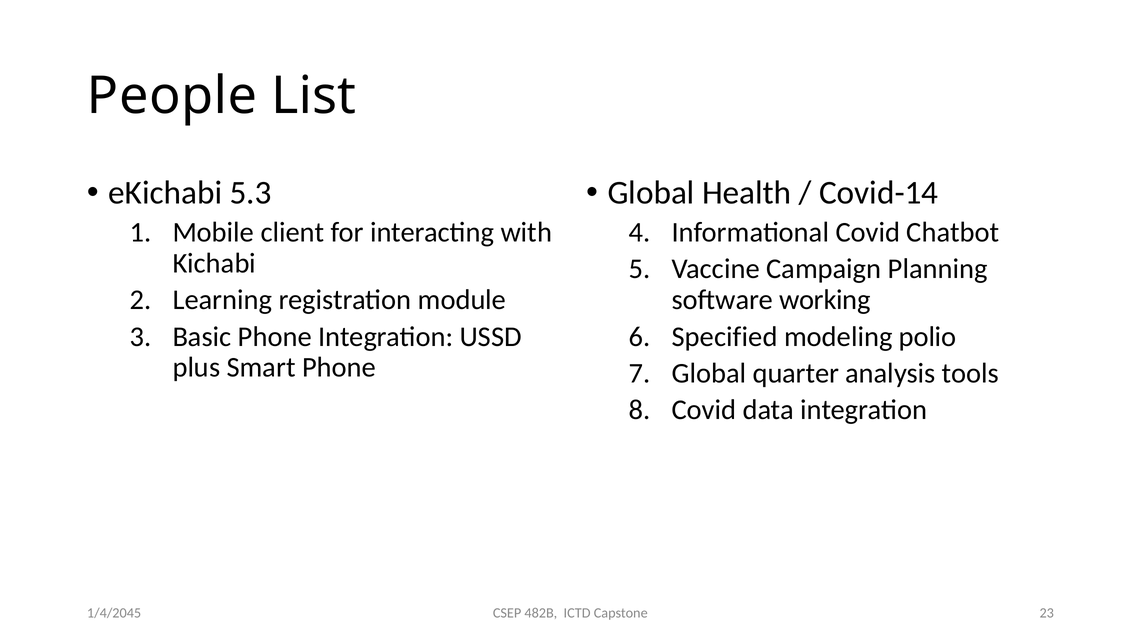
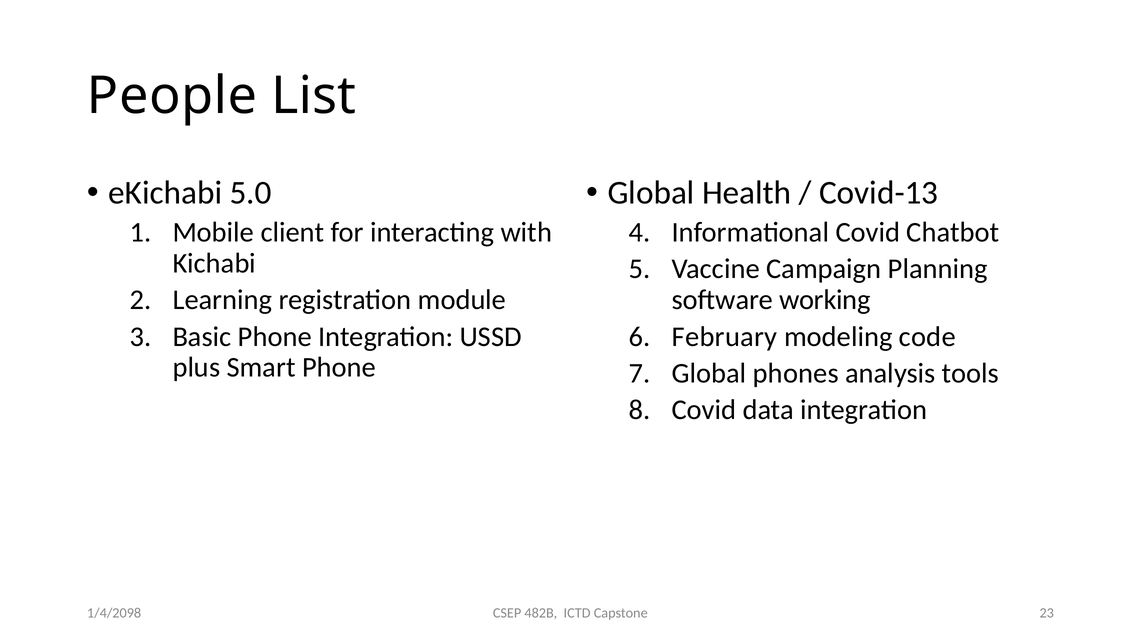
5.3: 5.3 -> 5.0 (251, 193)
Covid-14: Covid-14 -> Covid-13 (879, 193)
Specified: Specified -> February (725, 336)
polio: polio -> code (927, 336)
quarter: quarter -> phones (796, 373)
1/4/2045: 1/4/2045 -> 1/4/2098 (114, 613)
